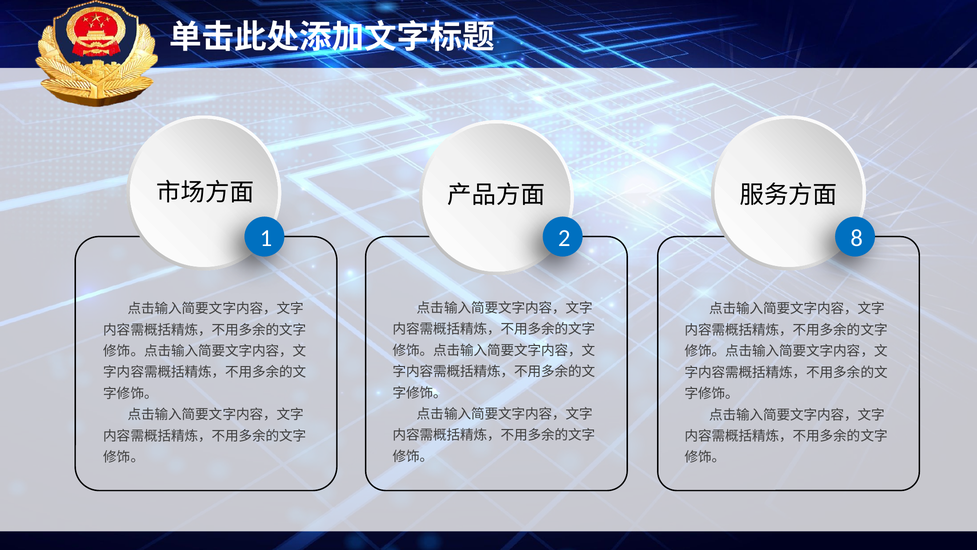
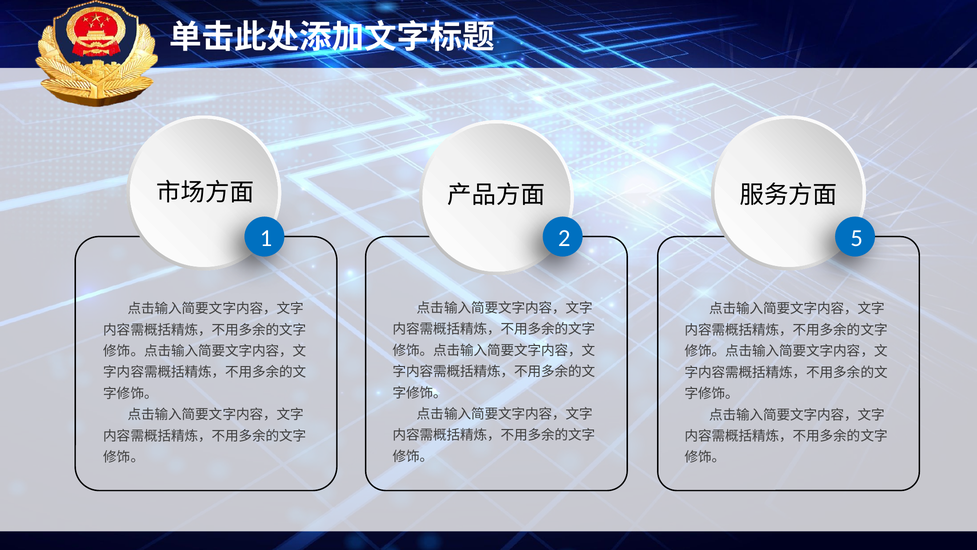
8: 8 -> 5 (857, 238)
